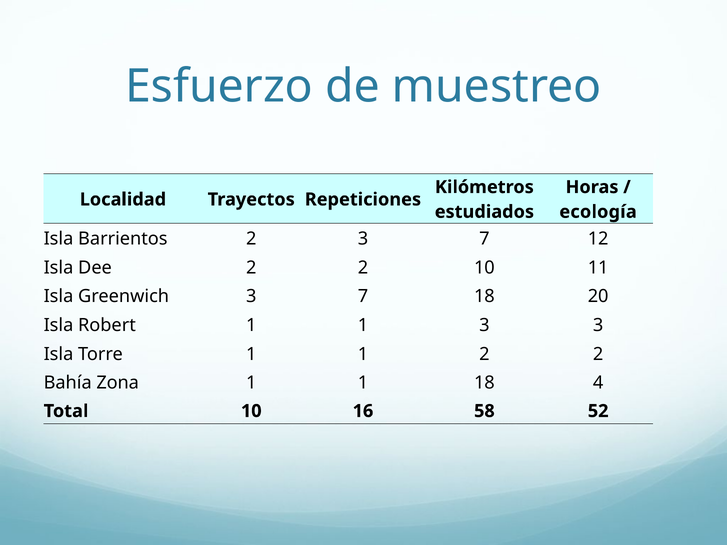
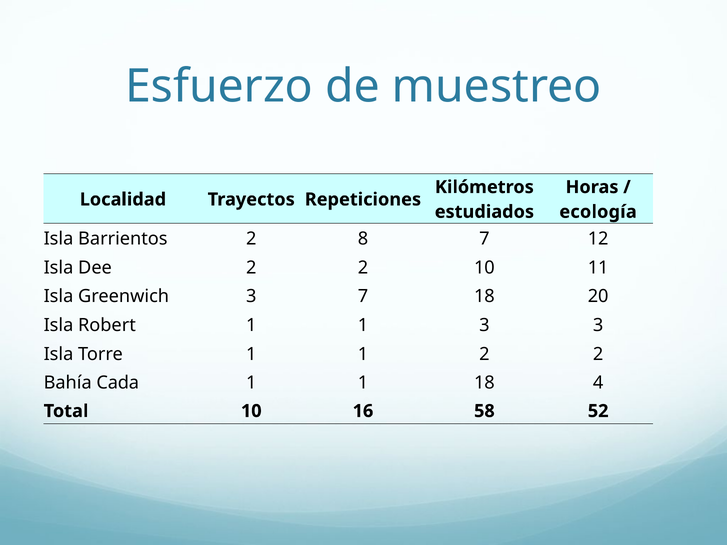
2 3: 3 -> 8 (363, 239)
Zona: Zona -> Cada (118, 383)
